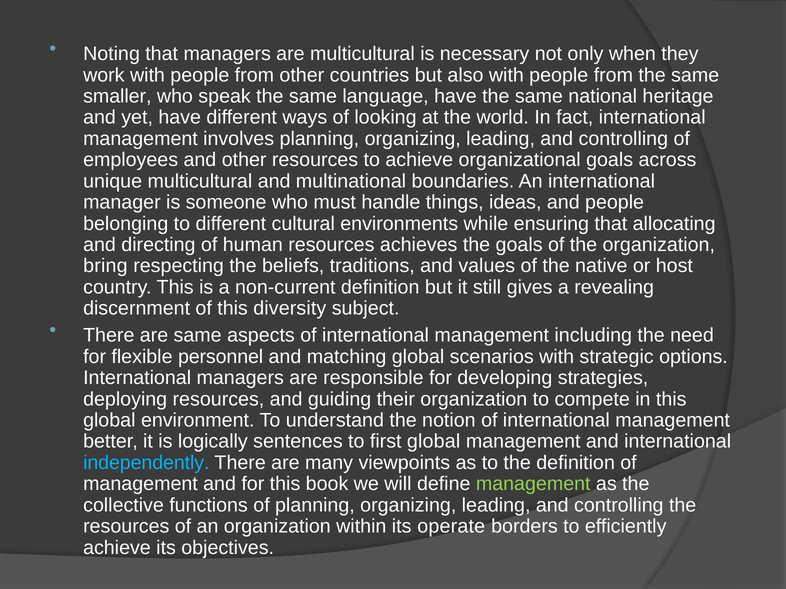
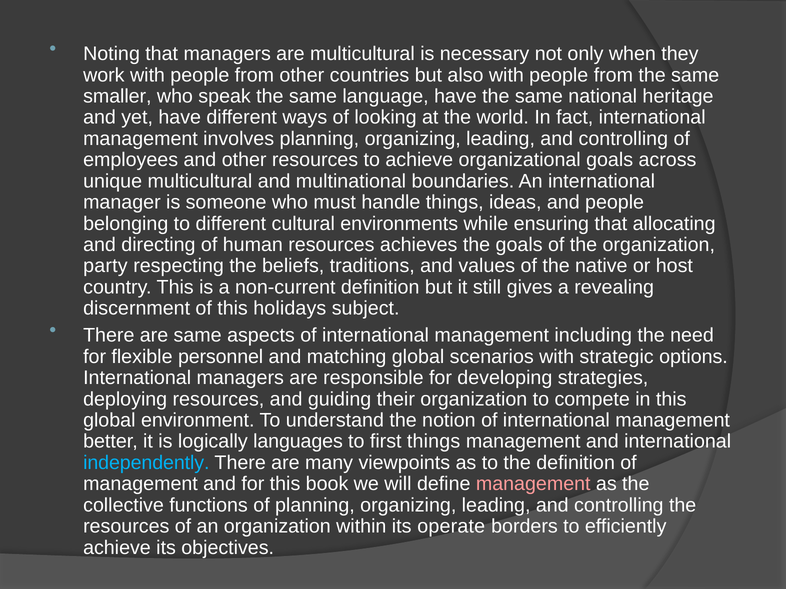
bring: bring -> party (105, 266)
diversity: diversity -> holidays (290, 309)
sentences: sentences -> languages (298, 442)
first global: global -> things (434, 442)
management colour: light green -> pink (533, 484)
